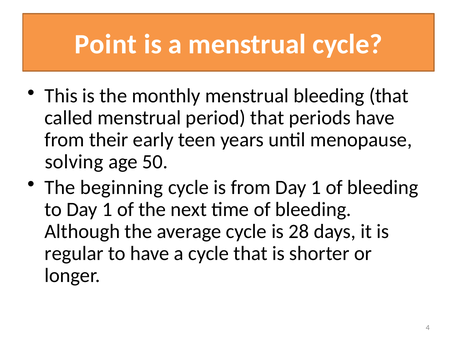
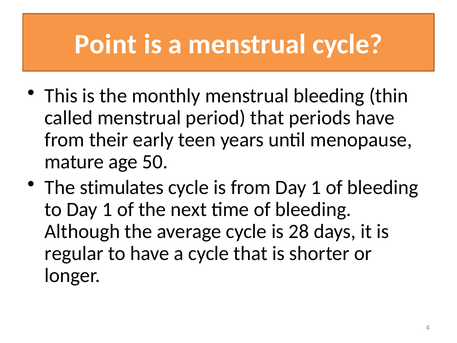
bleeding that: that -> thin (389, 96)
solving: solving -> mature (74, 162)
beginning: beginning -> stimulates (122, 187)
